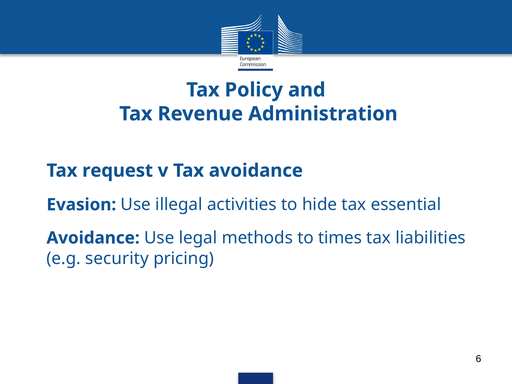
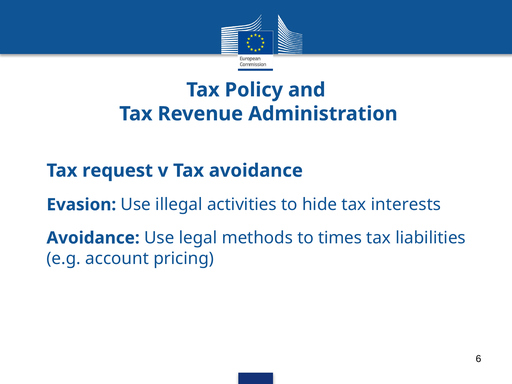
essential: essential -> interests (406, 205)
security: security -> account (117, 258)
